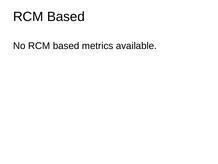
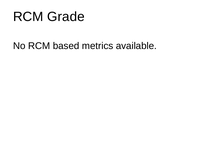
Based: Based -> Grade (66, 17)
